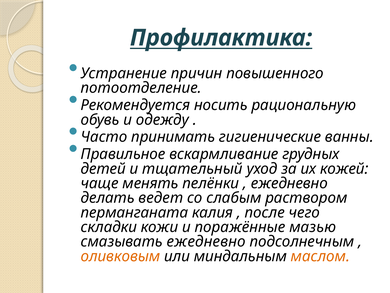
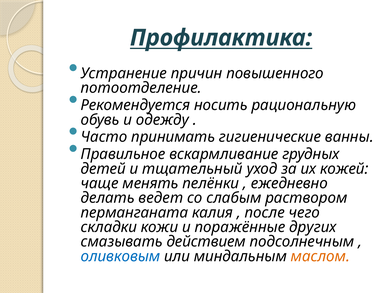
мазью: мазью -> других (313, 227)
смазывать ежедневно: ежедневно -> действием (206, 241)
оливковым colour: orange -> blue (120, 256)
